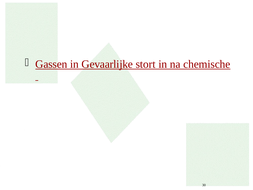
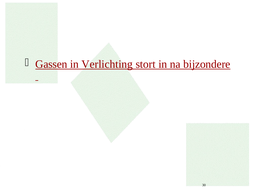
Gevaarlijke: Gevaarlijke -> Verlichting (107, 64)
chemische: chemische -> bijzondere (207, 64)
